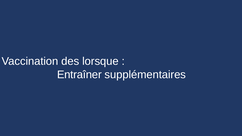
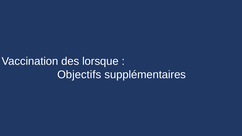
Entraîner: Entraîner -> Objectifs (79, 75)
